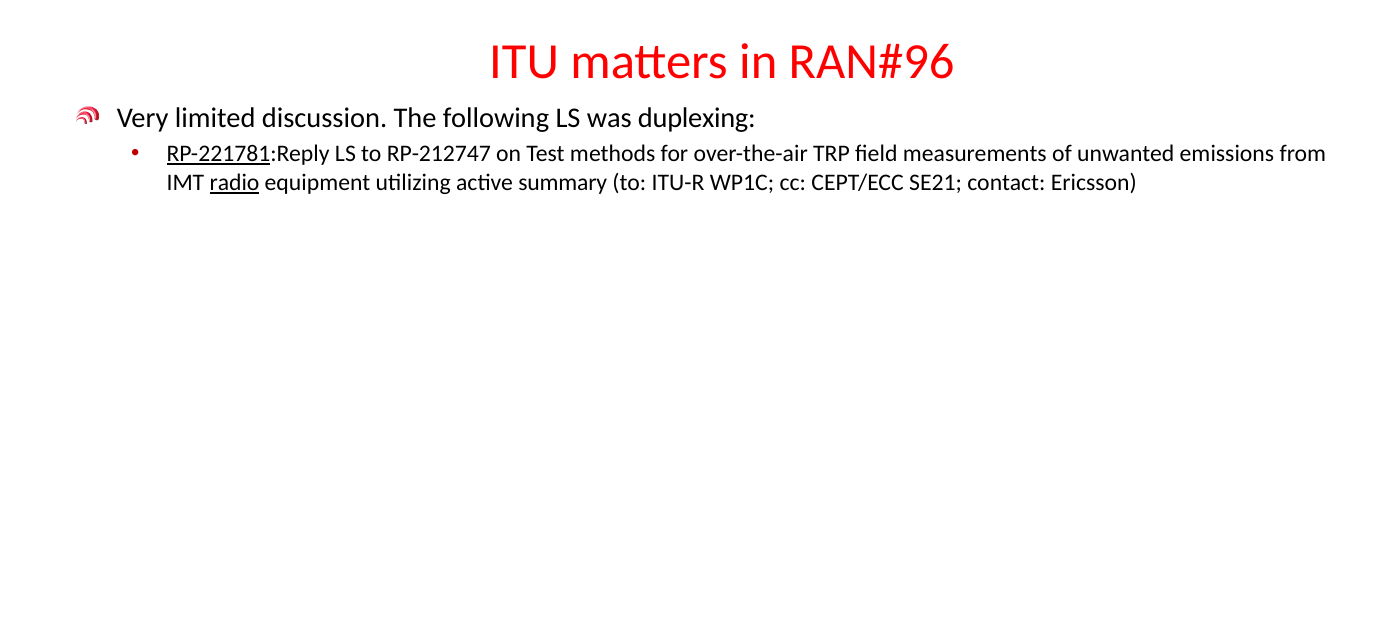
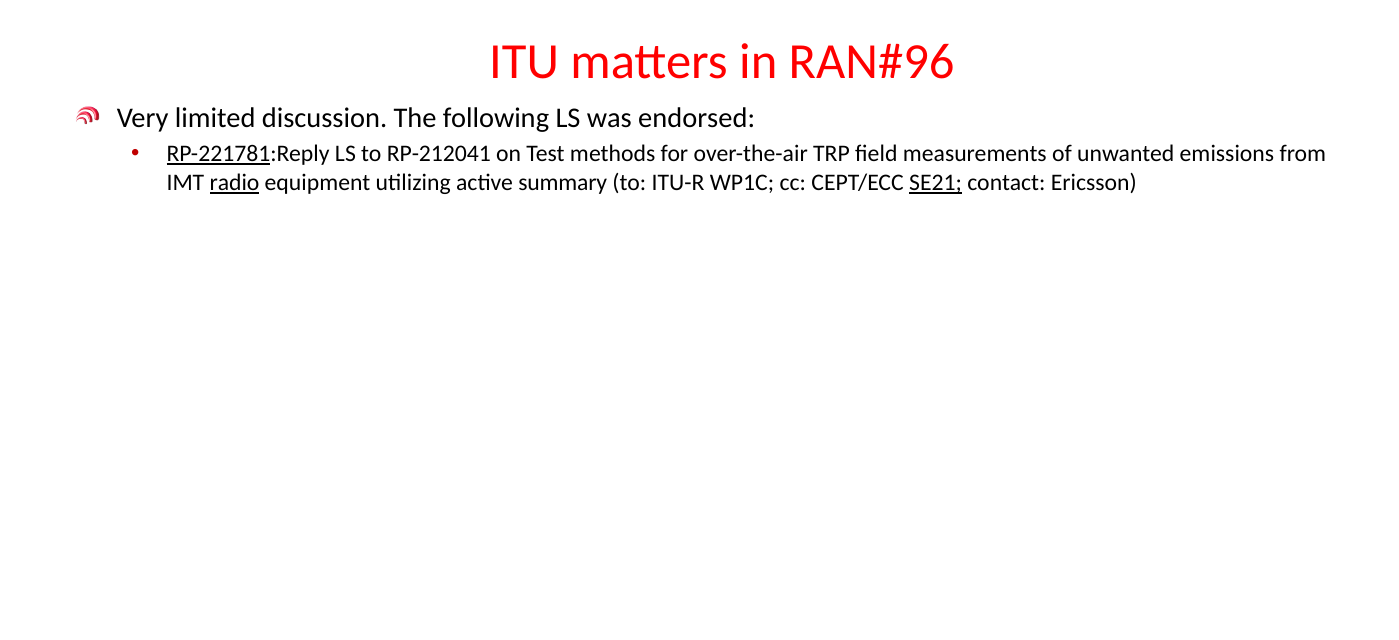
duplexing: duplexing -> endorsed (697, 118)
RP-212747: RP-212747 -> RP-212041 (439, 154)
SE21 underline: none -> present (936, 183)
